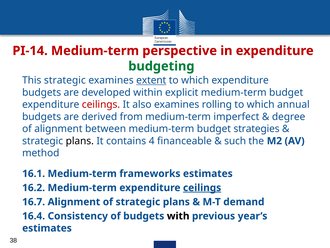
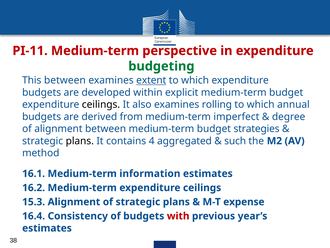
PI-14: PI-14 -> PI-11 (30, 51)
This strategic: strategic -> between (65, 80)
ceilings colour: red -> black (101, 104)
financeable: financeable -> aggregated (184, 141)
frameworks: frameworks -> information (150, 173)
ceilings underline: present -> none (202, 187)
16.7: 16.7 -> 15.3 (34, 202)
demand: demand -> expense (244, 202)
with colour: black -> red (178, 216)
